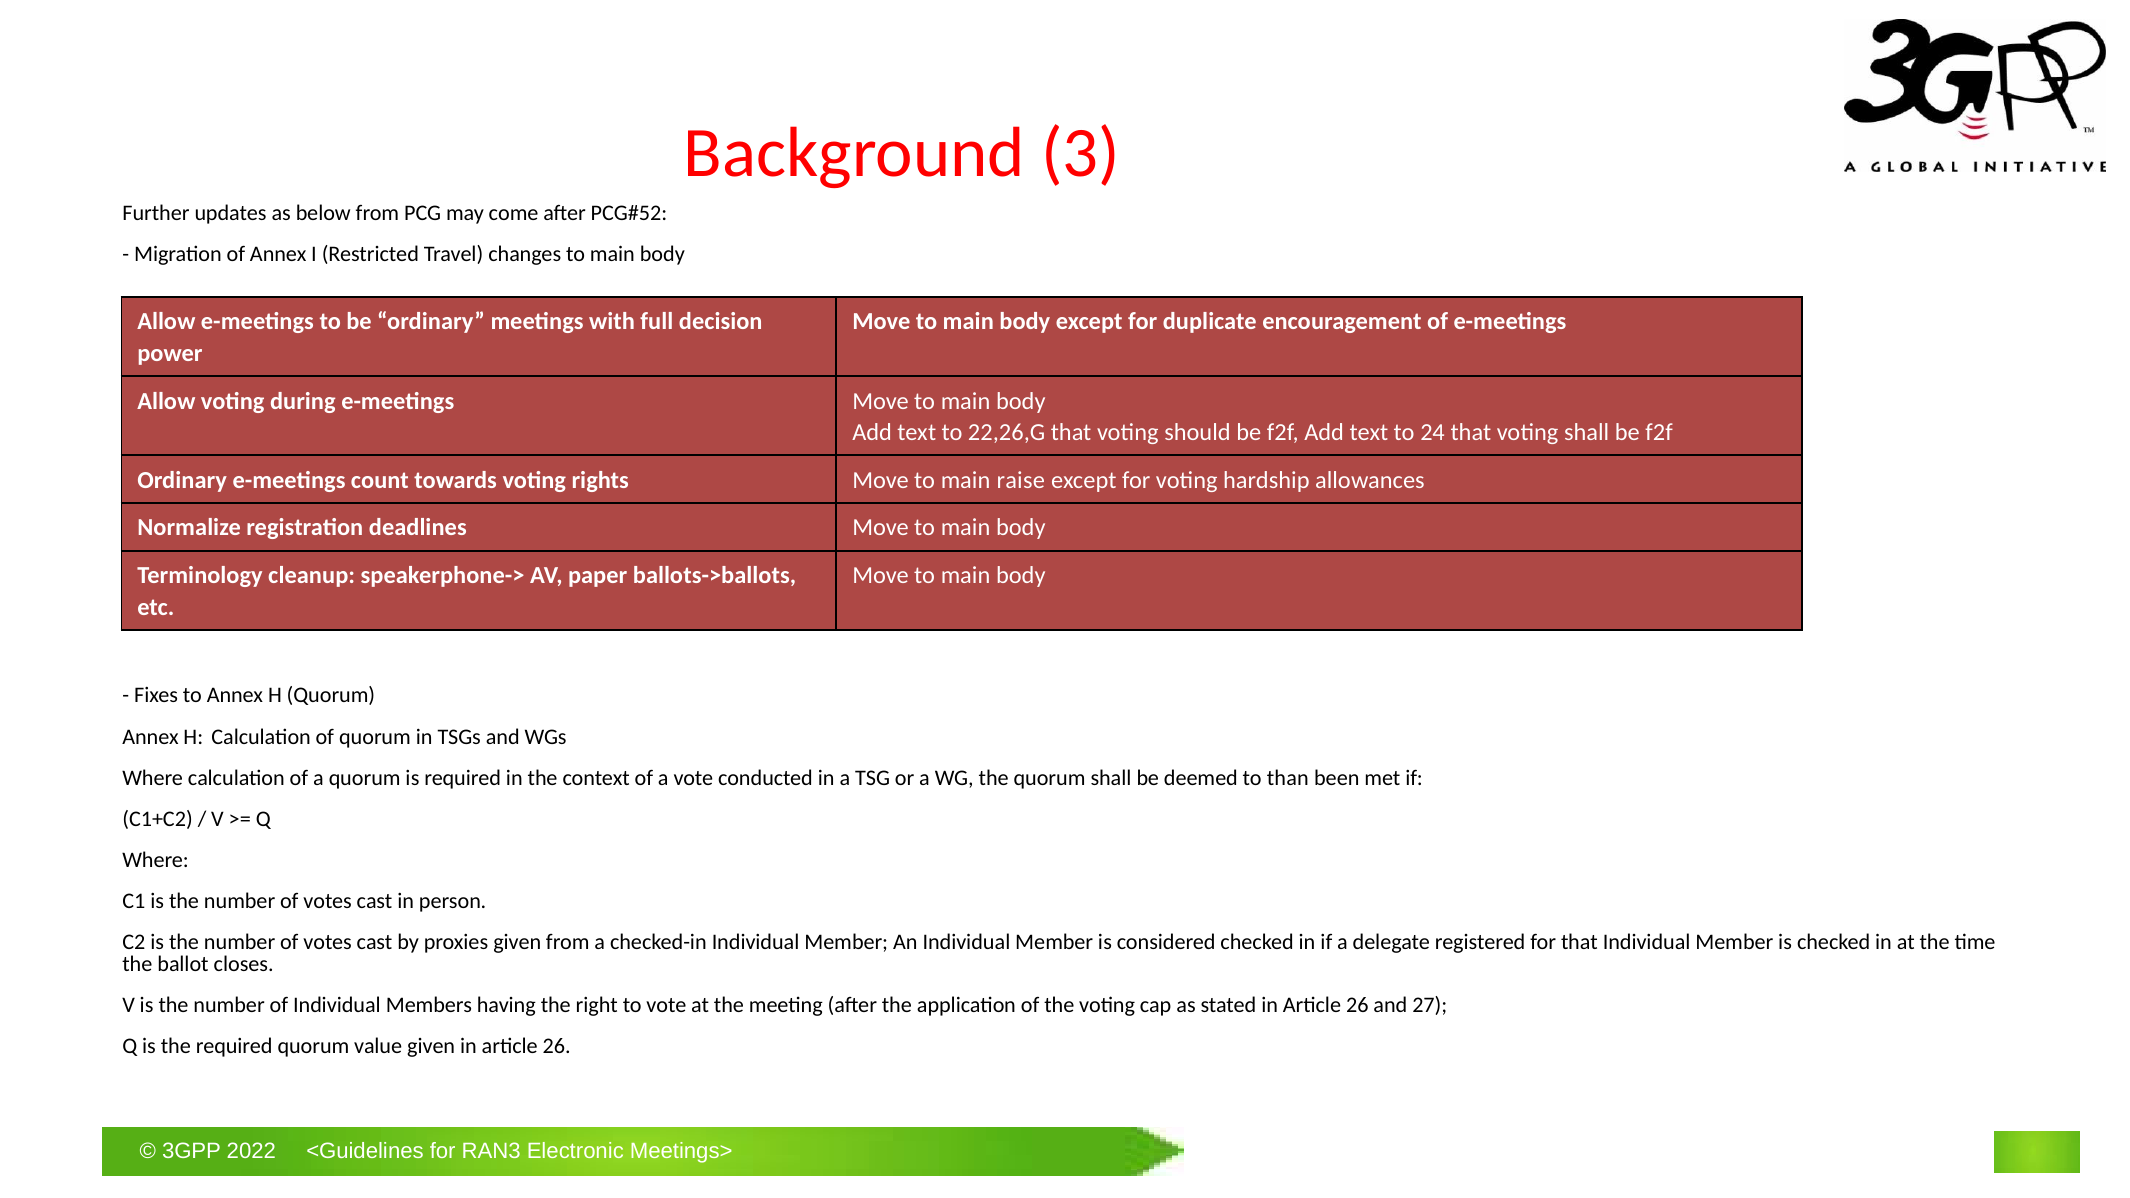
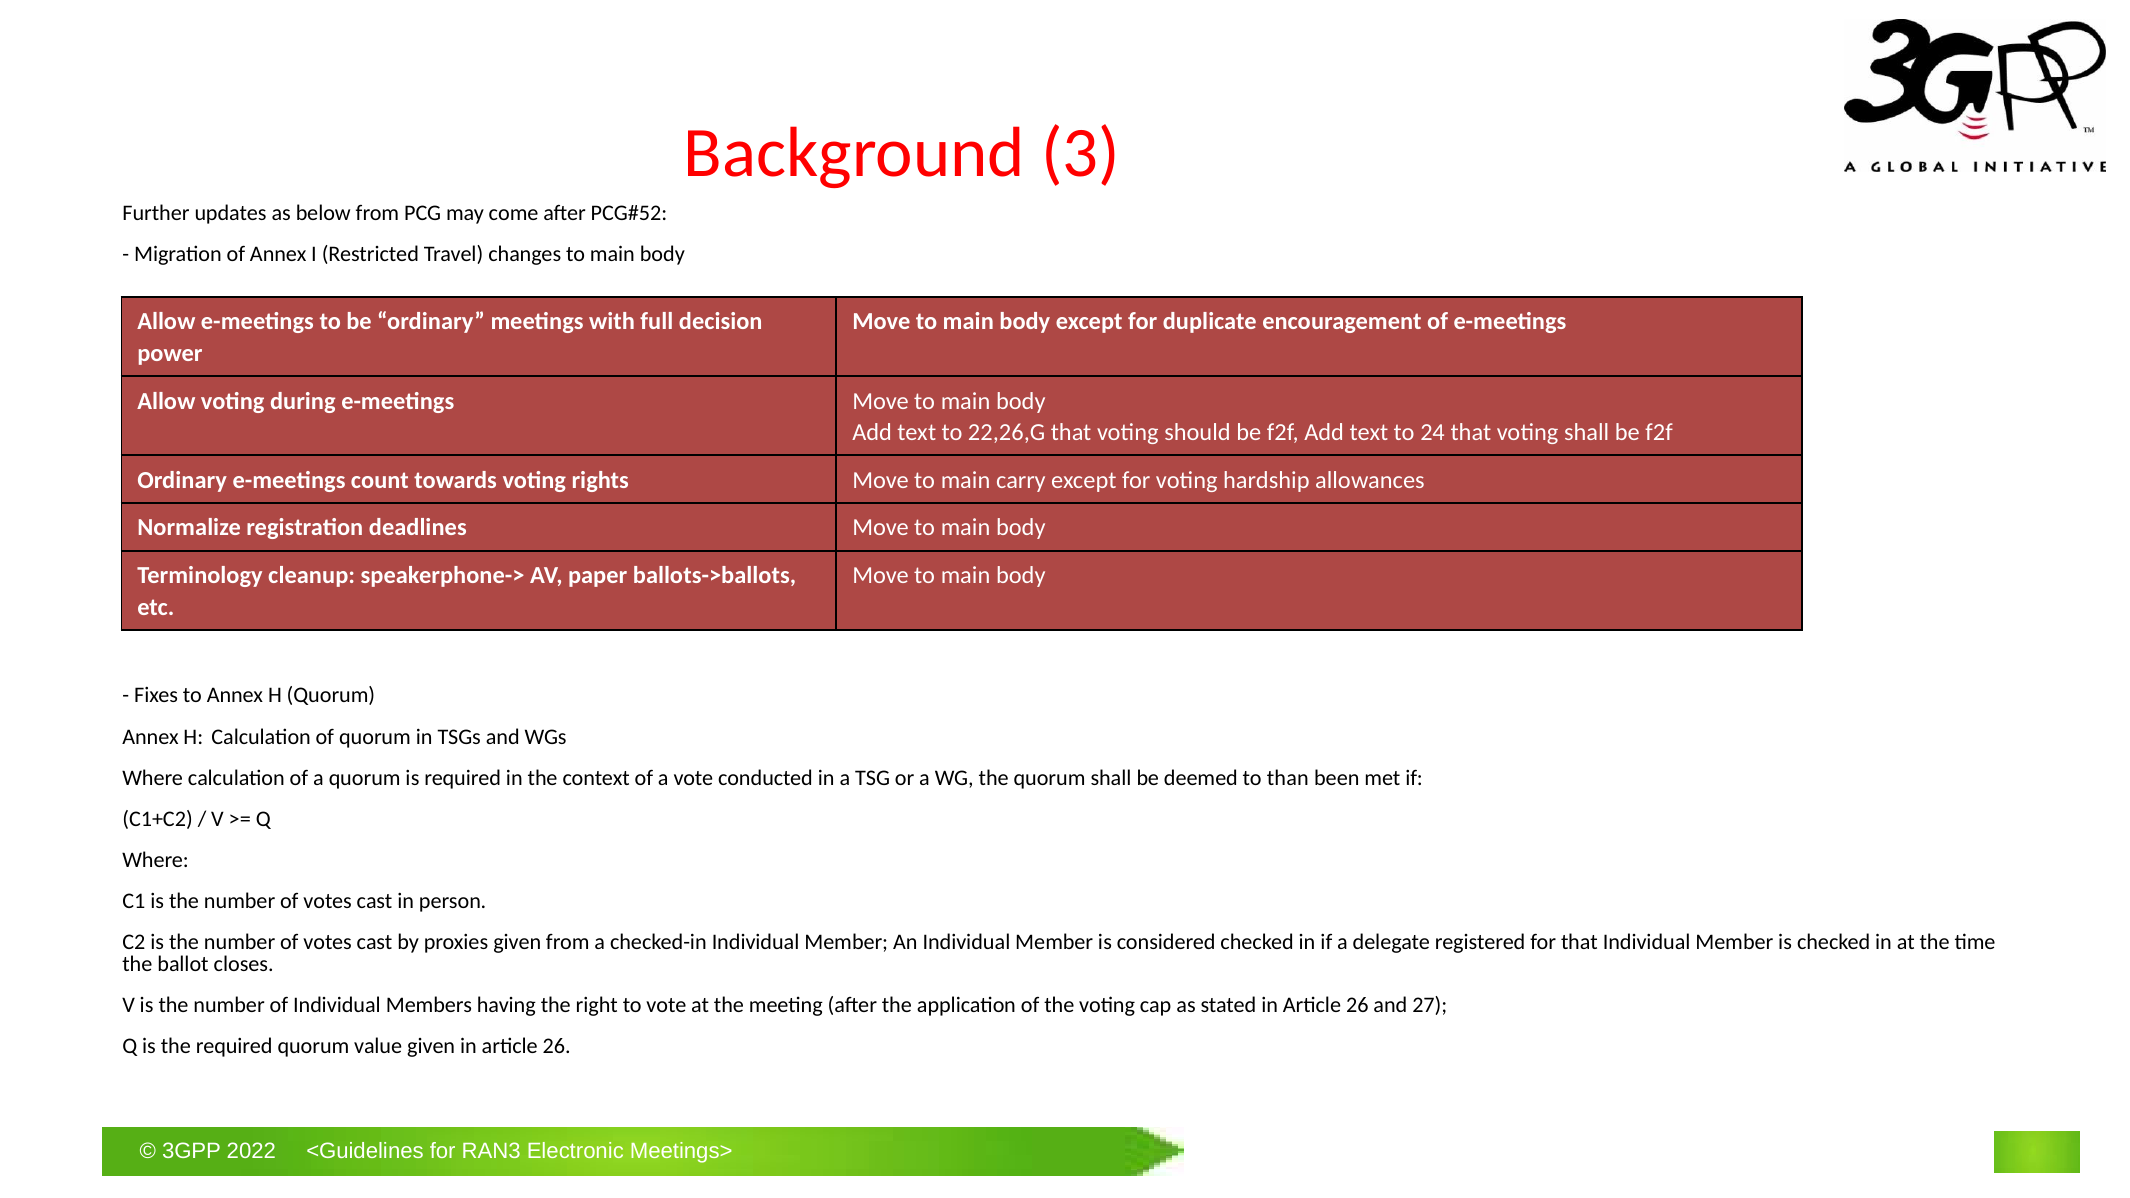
raise: raise -> carry (1021, 480)
